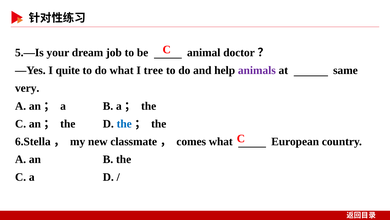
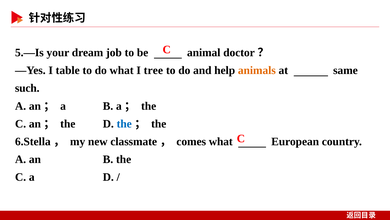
quite: quite -> table (68, 70)
animals colour: purple -> orange (257, 70)
very: very -> such (27, 88)
